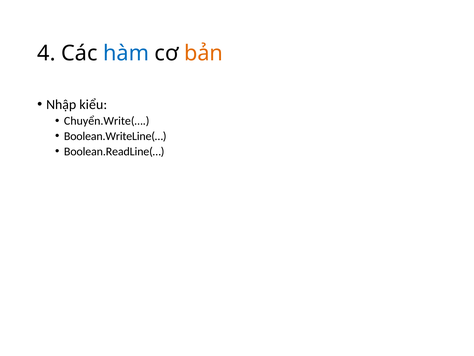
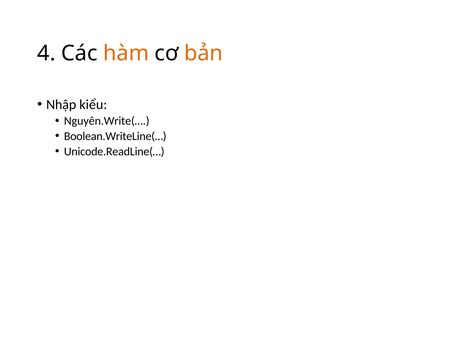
hàm colour: blue -> orange (126, 53)
Chuyển.Write(…: Chuyển.Write(… -> Nguyên.Write(… (107, 121)
Boolean.ReadLine(…: Boolean.ReadLine(… -> Unicode.ReadLine(… (114, 151)
